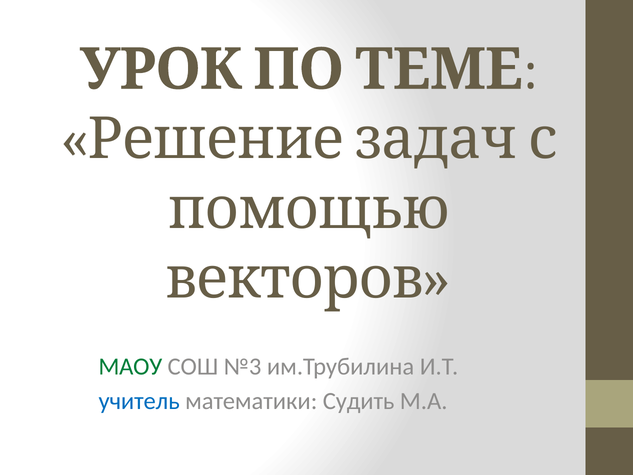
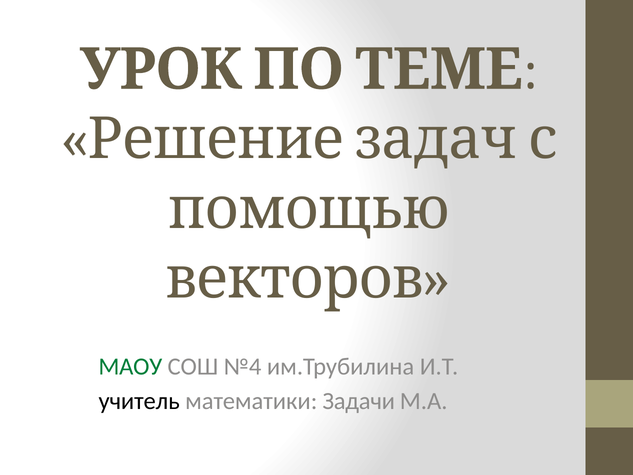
№3: №3 -> №4 (243, 367)
учитель colour: blue -> black (139, 401)
Судить: Судить -> Задачи (359, 401)
